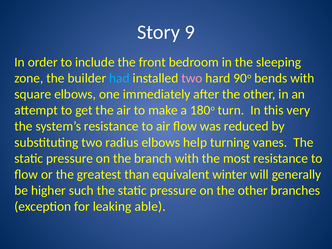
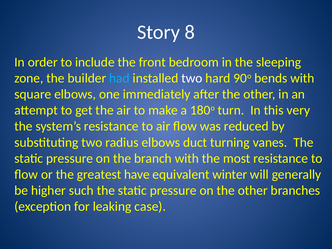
9: 9 -> 8 (190, 32)
two colour: pink -> white (192, 78)
help: help -> duct (195, 142)
than: than -> have (137, 174)
able: able -> case (150, 207)
